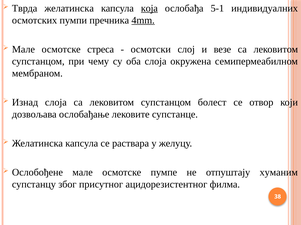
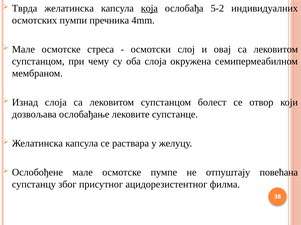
5-1: 5-1 -> 5-2 (217, 8)
4mm underline: present -> none (143, 20)
везе: везе -> овај (222, 49)
хуманим: хуманим -> повећана (279, 173)
